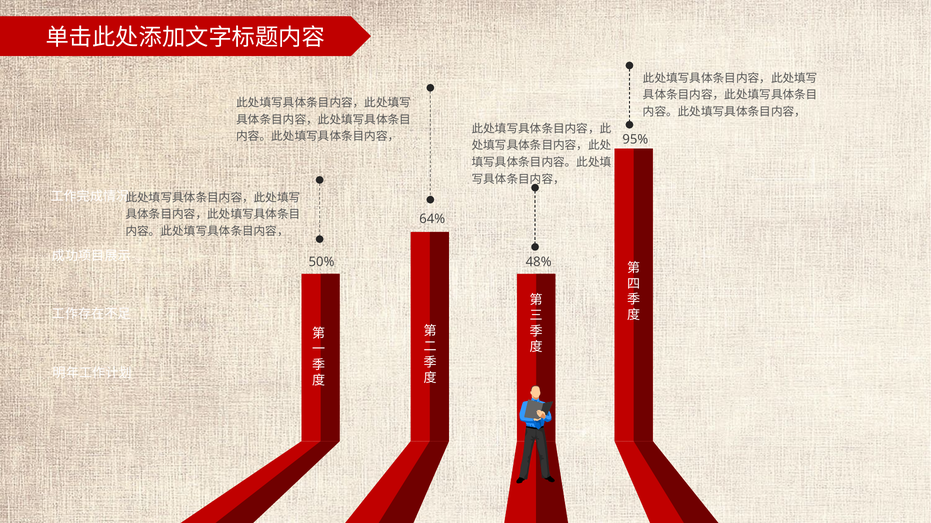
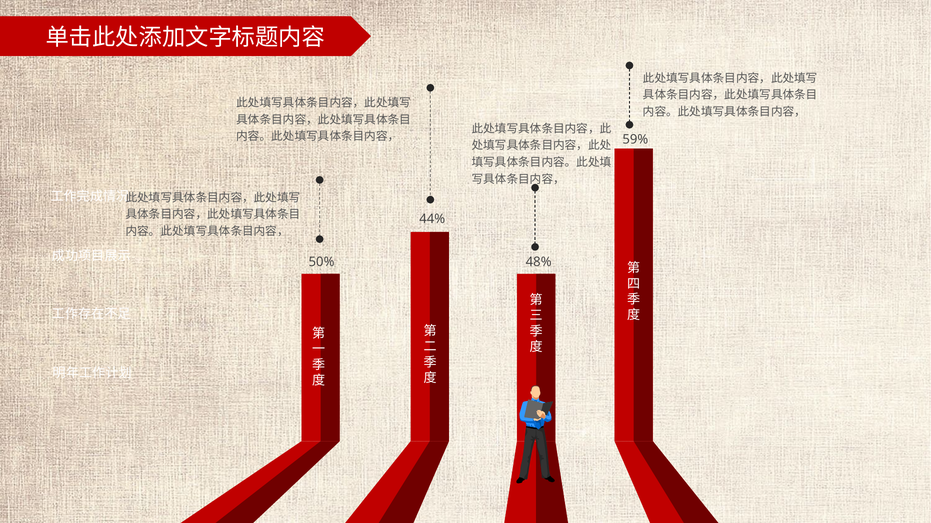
95%: 95% -> 59% (635, 139)
64%: 64% -> 44% (432, 219)
